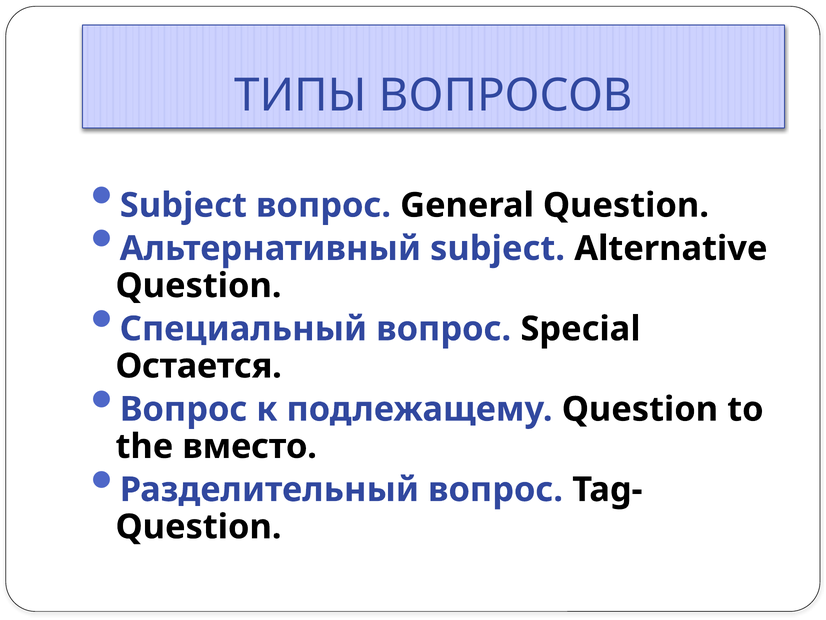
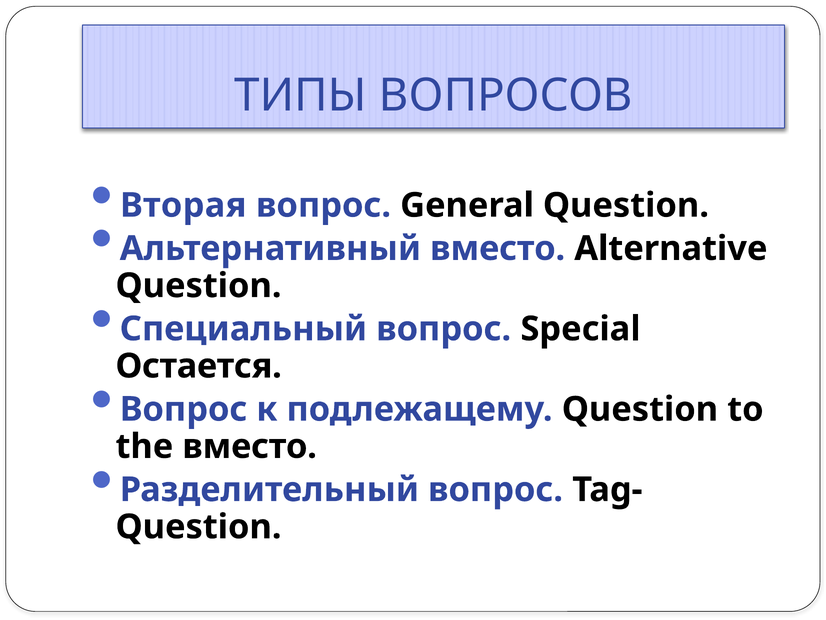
Subject: Subject -> Вторая (183, 205)
Альтернативный subject: subject -> вместо (498, 248)
